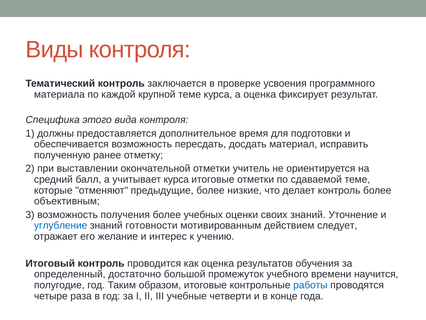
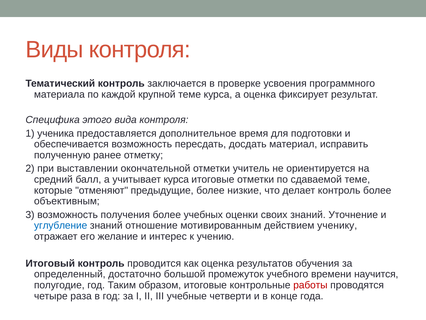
должны: должны -> ученика (56, 133)
готовности: готовности -> отношение (152, 225)
следует: следует -> ученику (337, 225)
работы colour: blue -> red (310, 285)
